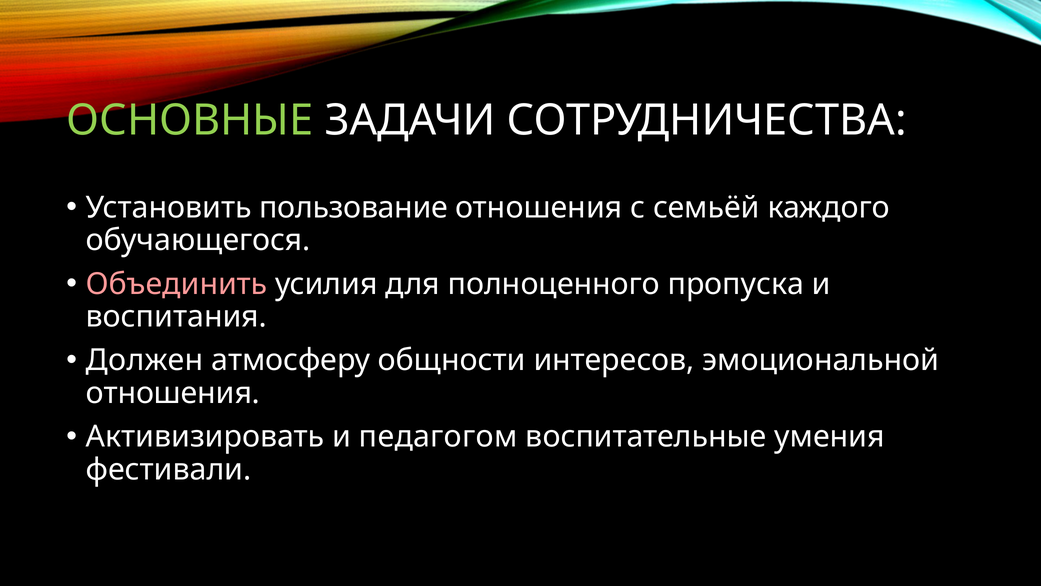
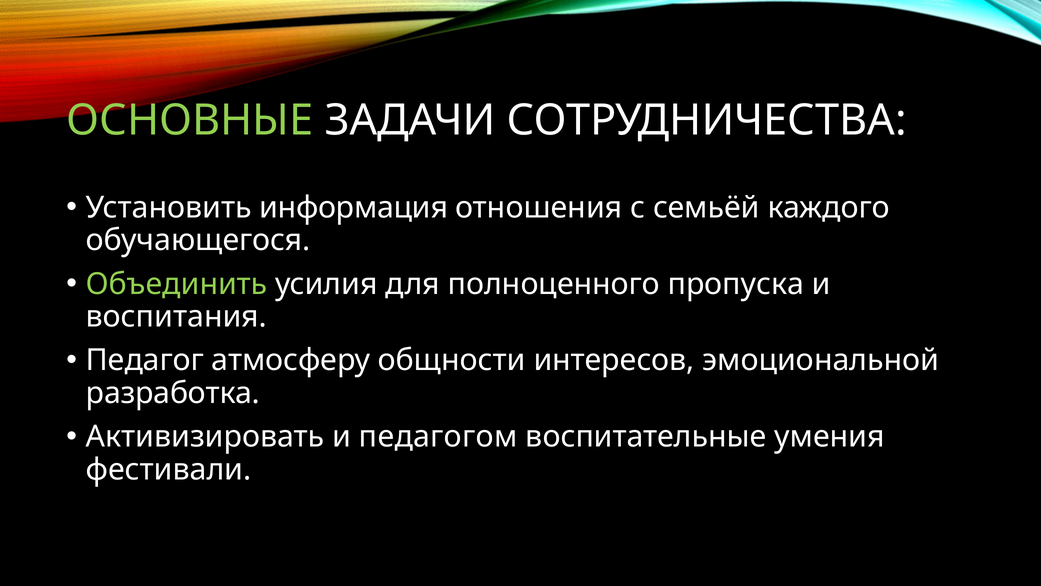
пользование: пользование -> информация (354, 207)
Объединить colour: pink -> light green (177, 284)
Должен: Должен -> Педагог (145, 360)
отношения: отношения -> разработка (173, 393)
